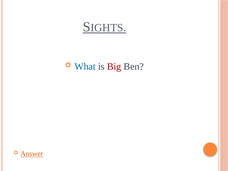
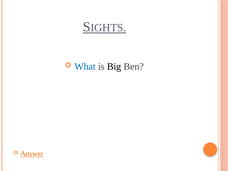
Big colour: red -> black (114, 66)
